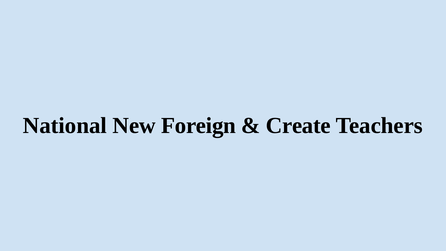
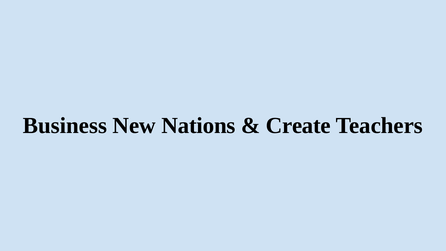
National: National -> Business (65, 126)
Foreign: Foreign -> Nations (198, 126)
